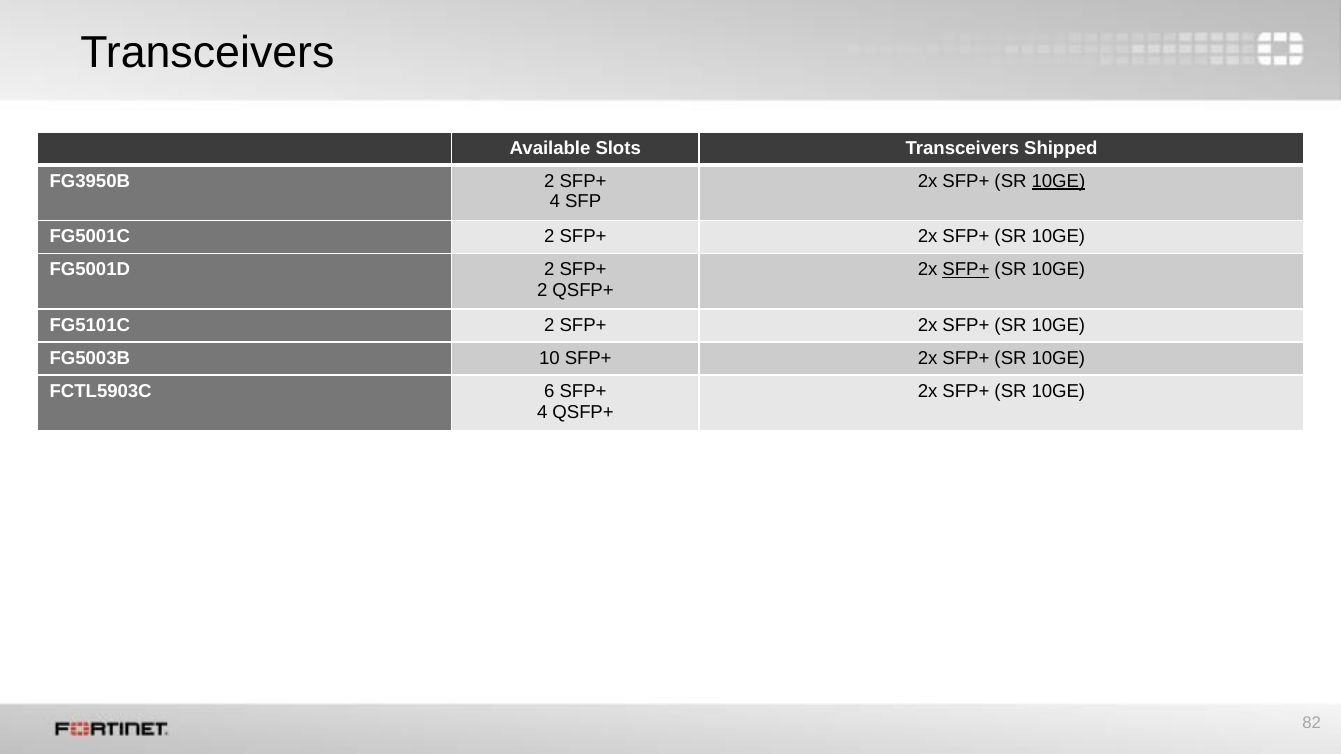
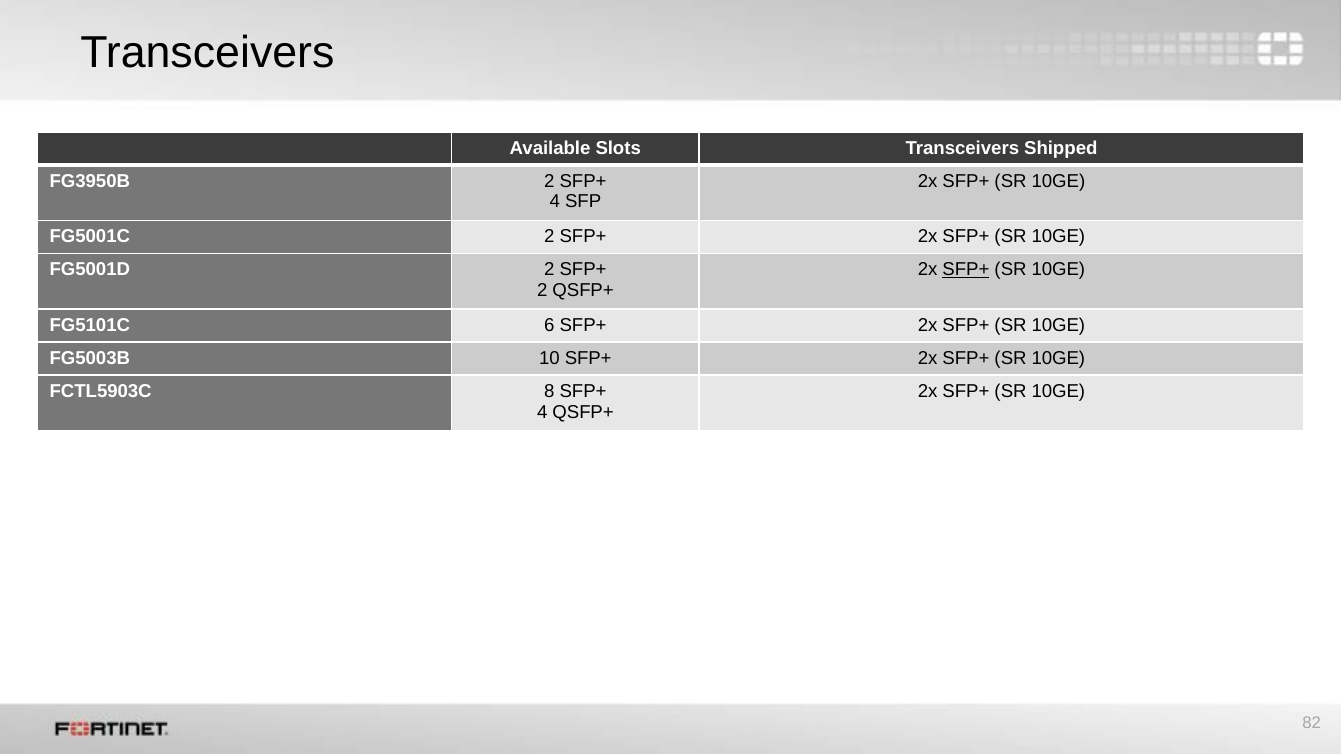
10GE underline: present -> none (1058, 181)
FG5101C 2: 2 -> 6 (549, 325)
6: 6 -> 8 (549, 391)
